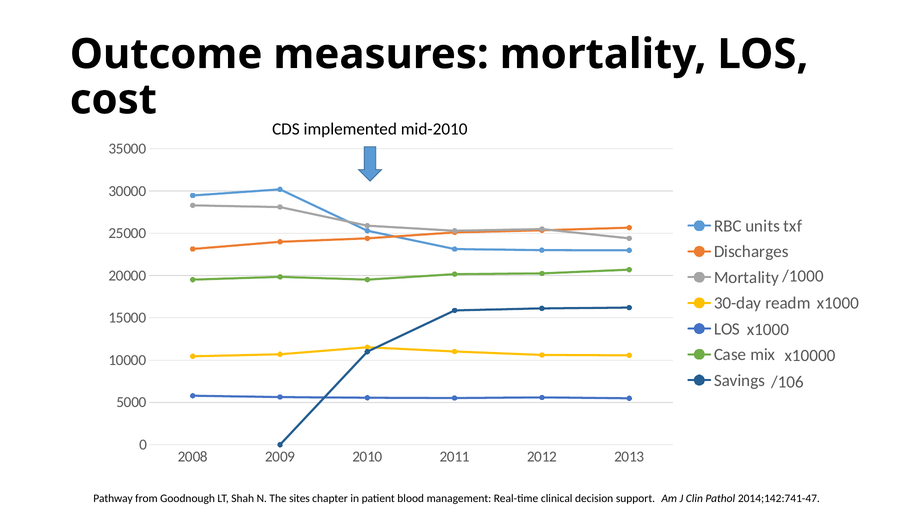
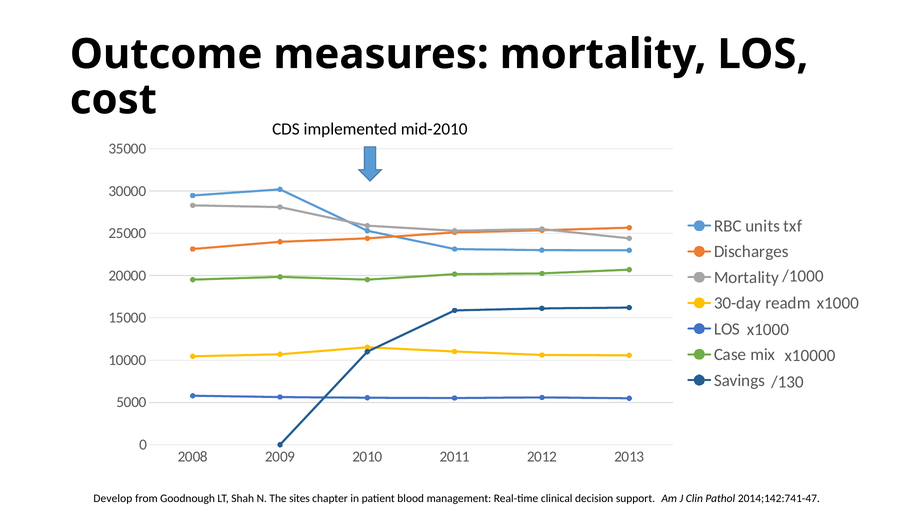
/106: /106 -> /130 (787, 382)
Pathway: Pathway -> Develop (113, 499)
